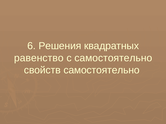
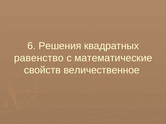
с самостоятельно: самостоятельно -> математические (113, 58)
свойств самостоятельно: самостоятельно -> величественное (102, 70)
